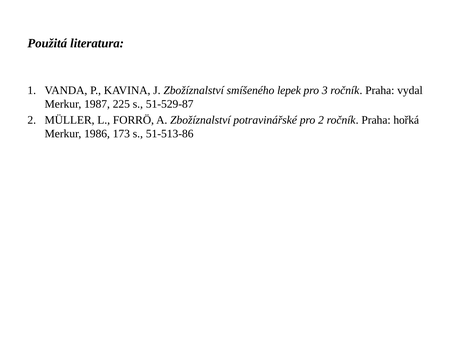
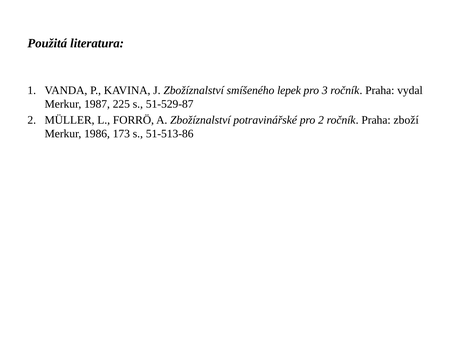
hořká: hořká -> zboží (406, 120)
